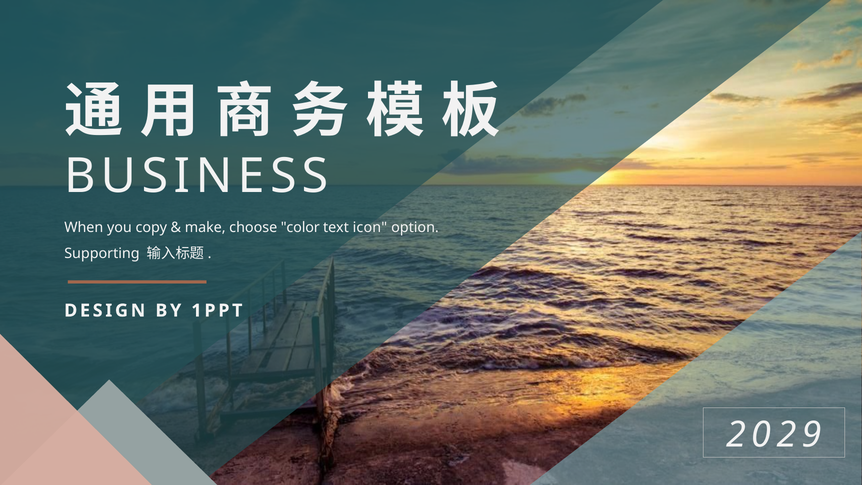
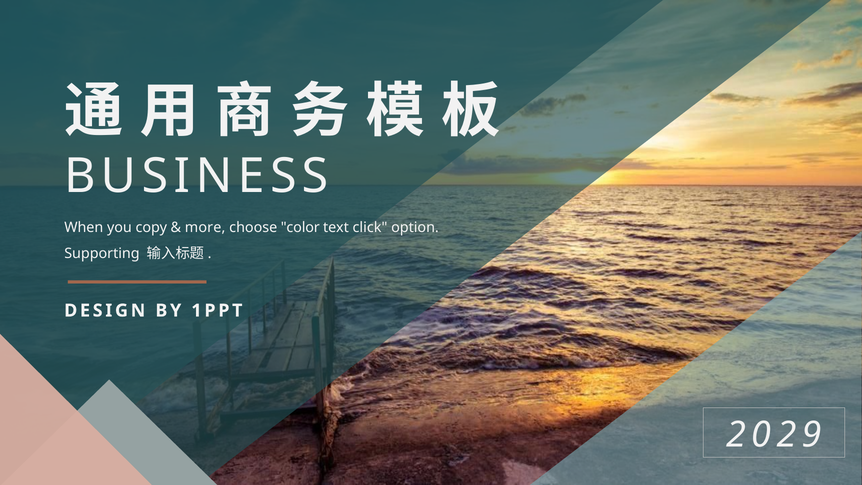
make: make -> more (205, 228)
icon: icon -> click (370, 228)
